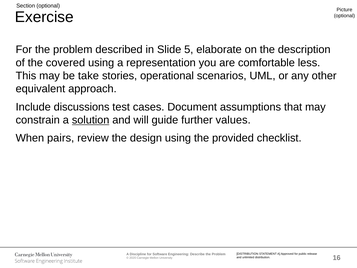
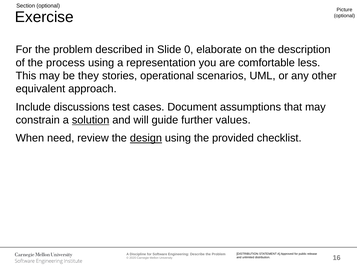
5: 5 -> 0 (189, 50)
covered: covered -> process (65, 63)
take: take -> they (88, 76)
pairs: pairs -> need (61, 138)
design underline: none -> present (146, 138)
